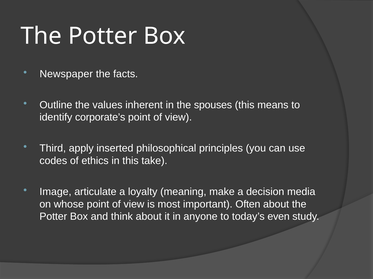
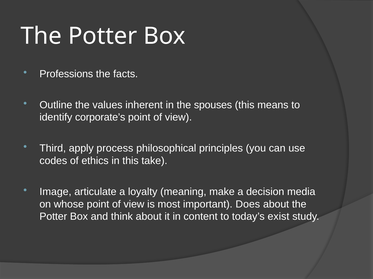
Newspaper: Newspaper -> Professions (66, 74)
inserted: inserted -> process (115, 149)
Often: Often -> Does (248, 205)
anyone: anyone -> content (201, 217)
even: even -> exist (278, 217)
